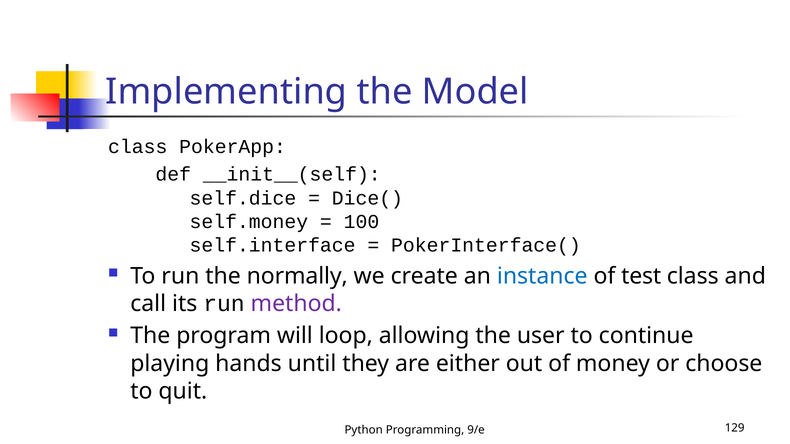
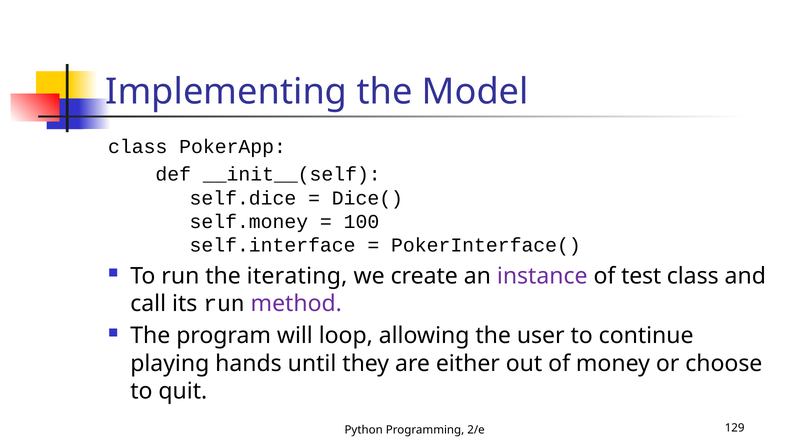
normally: normally -> iterating (297, 276)
instance colour: blue -> purple (542, 276)
9/e: 9/e -> 2/e (476, 430)
